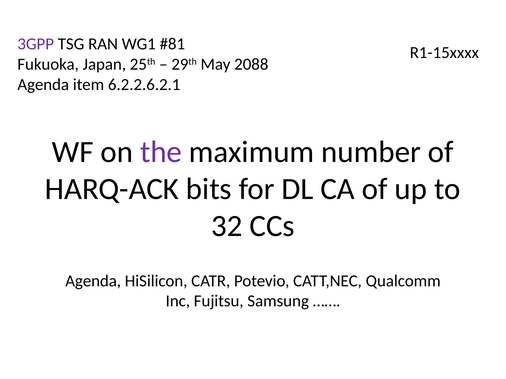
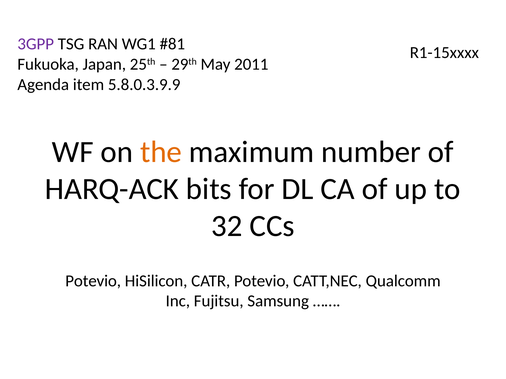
2088: 2088 -> 2011 (251, 64)
6.2.2.6.2.1: 6.2.2.6.2.1 -> 5.8.0.3.9.9 (144, 85)
the colour: purple -> orange (161, 152)
Agenda: Agenda -> Potevio (93, 281)
